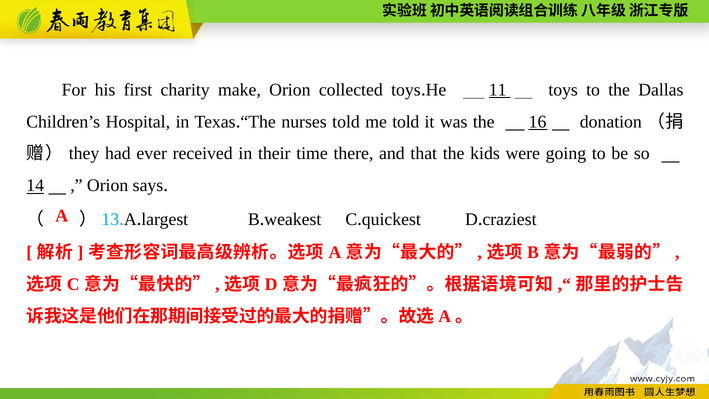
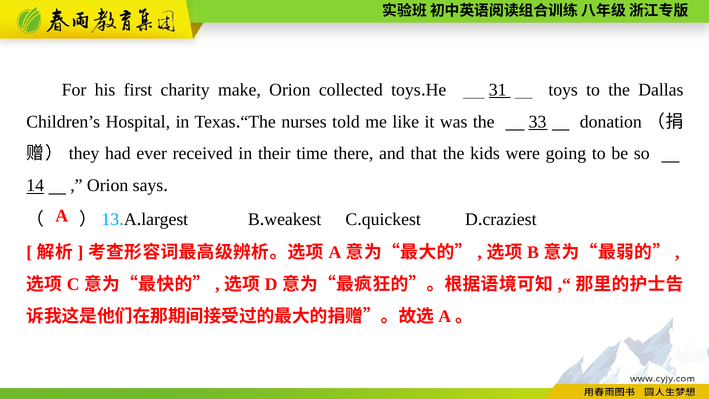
11: 11 -> 31 (498, 90)
me told: told -> like (406, 122)
16: 16 -> 33 (538, 122)
